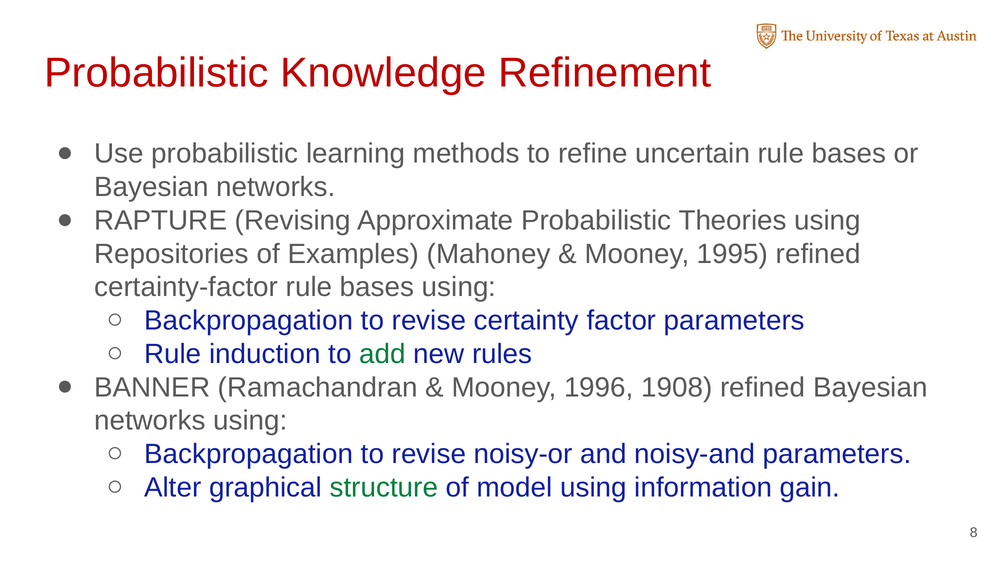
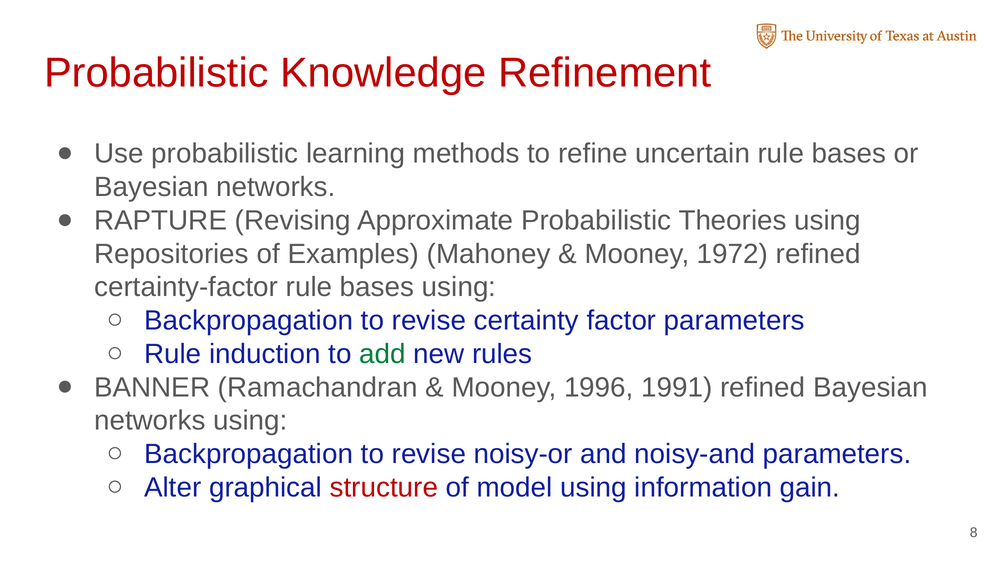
1995: 1995 -> 1972 (733, 254)
1908: 1908 -> 1991 (677, 387)
structure colour: green -> red (384, 488)
